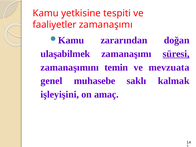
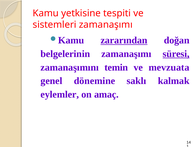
faaliyetler: faaliyetler -> sistemleri (55, 25)
zararından underline: none -> present (124, 40)
ulaşabilmek: ulaşabilmek -> belgelerinin (65, 54)
muhasebe: muhasebe -> dönemine (95, 81)
işleyişini: işleyişini -> eylemler (60, 94)
